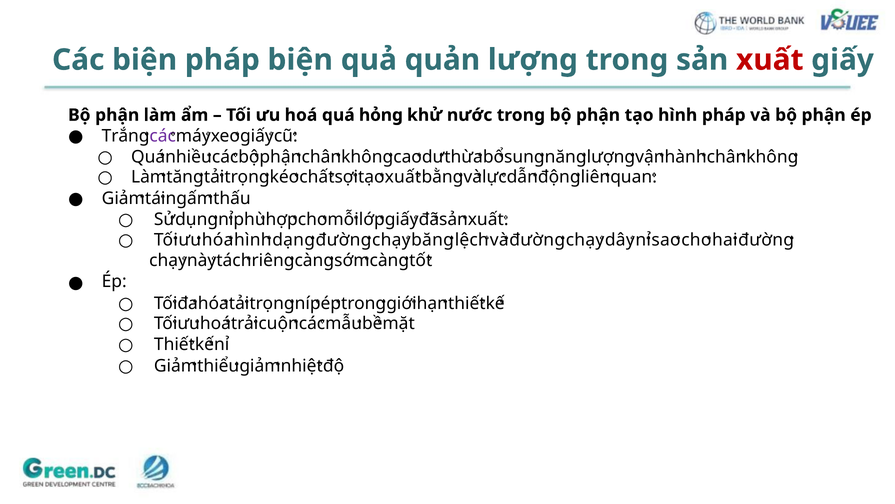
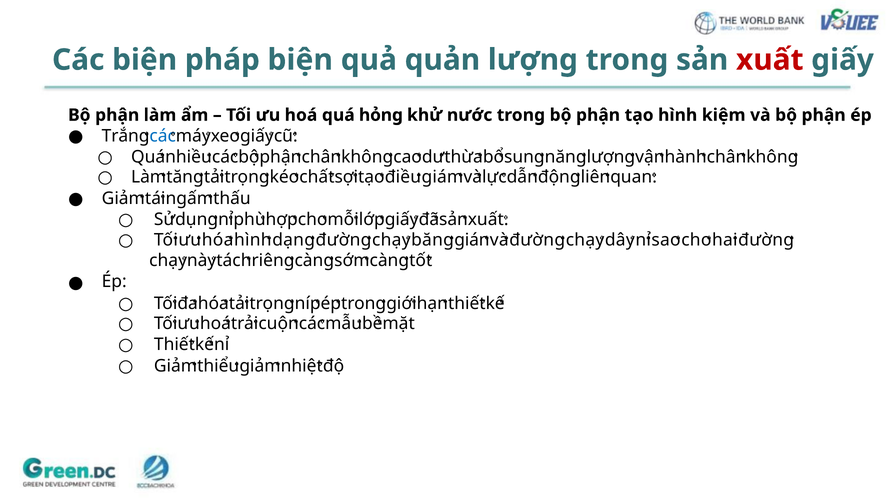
hình pháp: pháp -> kiệm (724, 115)
các colour: purple -> blue (163, 136)
xuất: xuất -> điều (403, 177)
bằng: bằng -> giám (442, 177)
lệch: lệch -> gián (472, 240)
